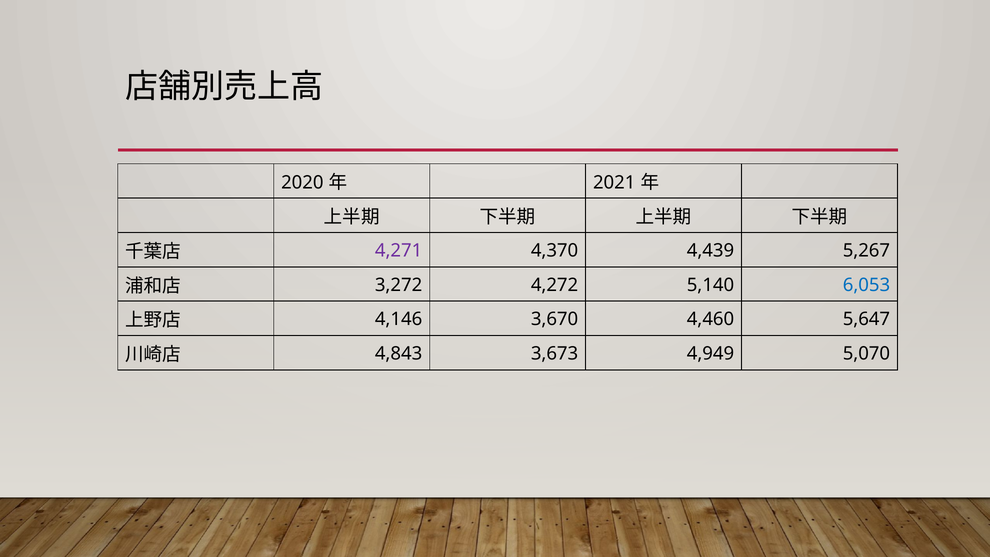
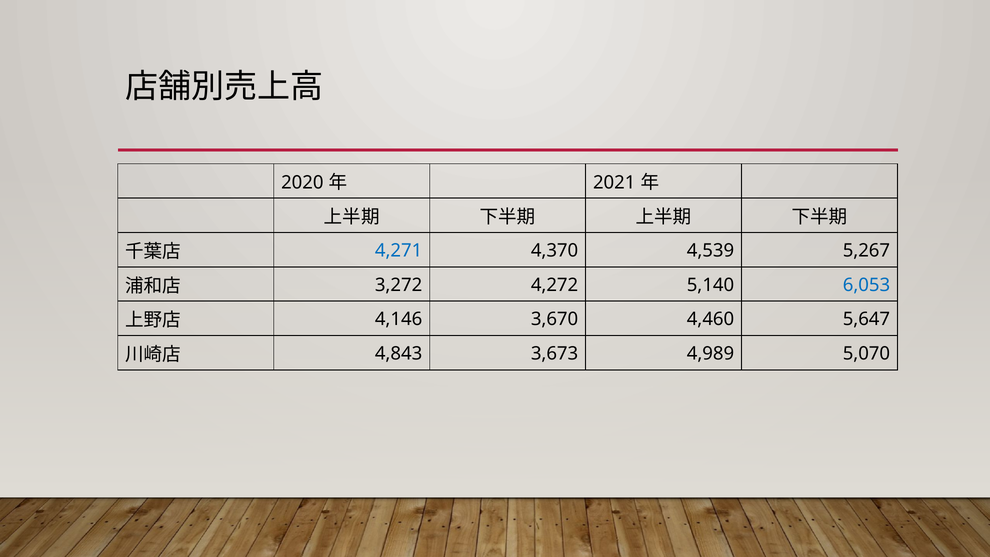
4,271 colour: purple -> blue (399, 251)
4,439: 4,439 -> 4,539 (711, 251)
4,949: 4,949 -> 4,989 (711, 354)
